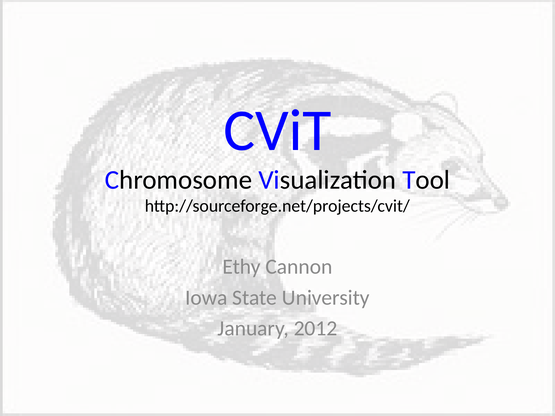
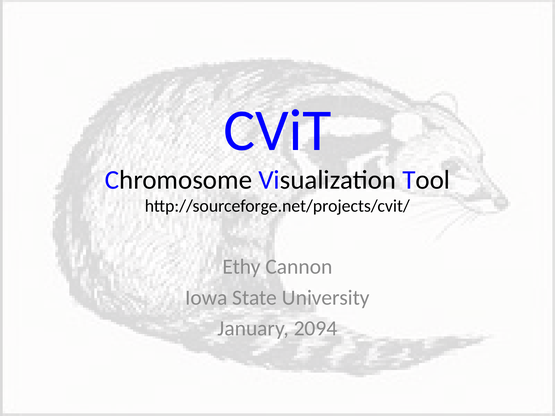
2012: 2012 -> 2094 (316, 329)
